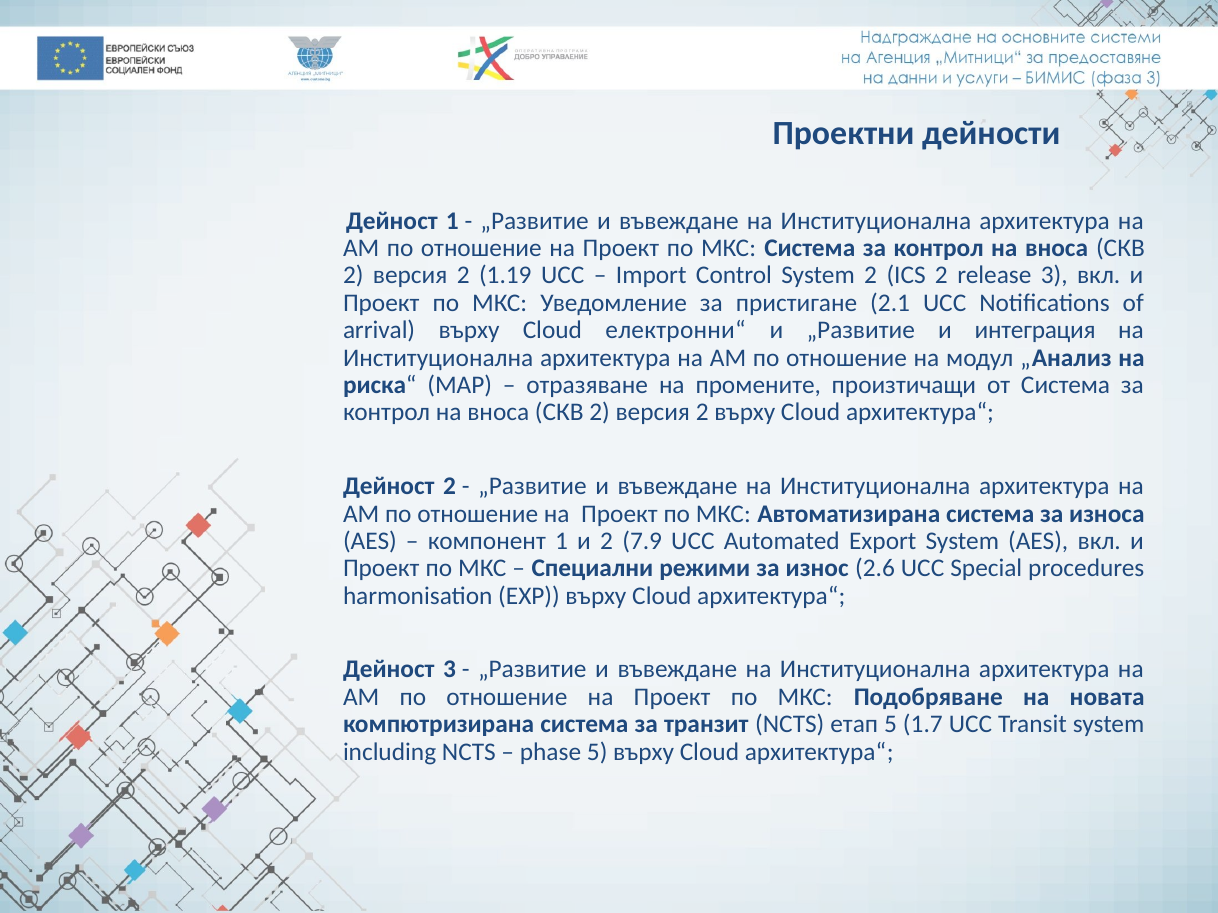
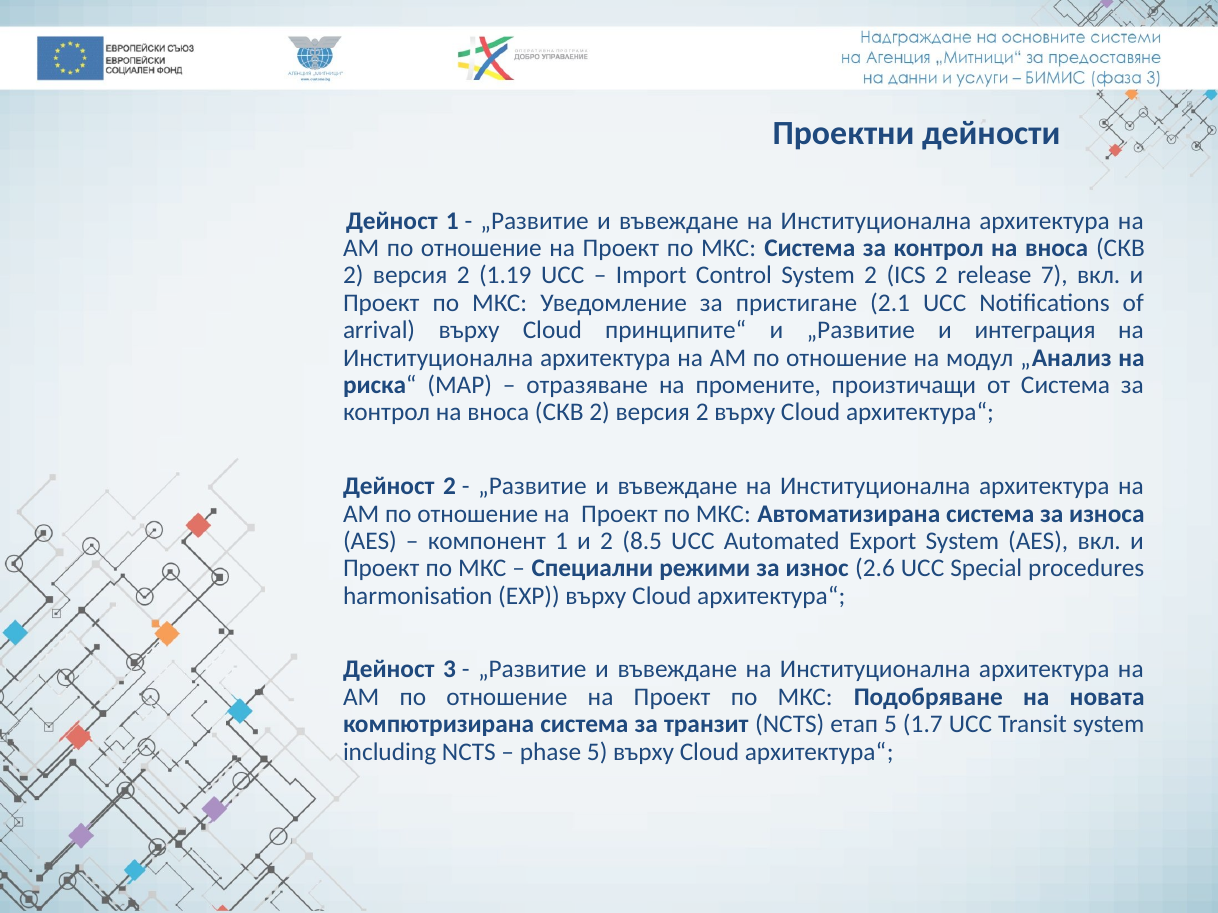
release 3: 3 -> 7 (1054, 276)
електронни“: електронни“ -> принципите“ (676, 331)
7.9: 7.9 -> 8.5 (642, 541)
